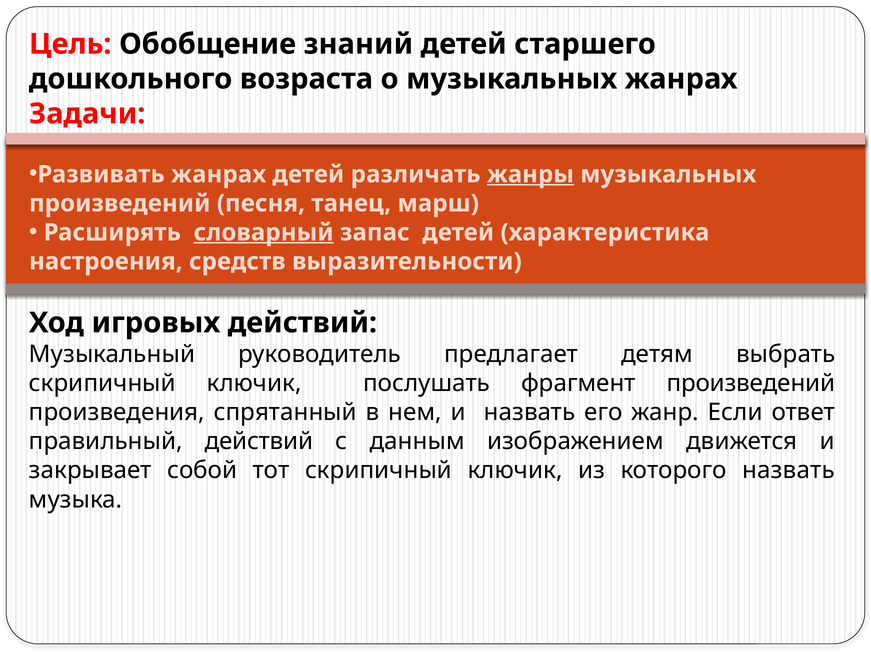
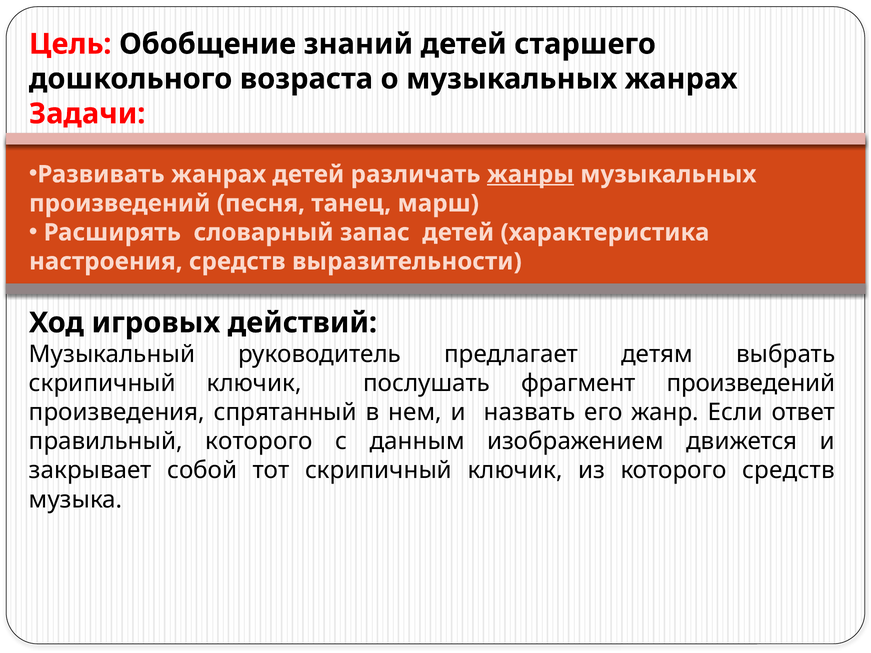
словарный underline: present -> none (264, 233)
правильный действий: действий -> которого (259, 442)
которого назвать: назвать -> средств (788, 471)
